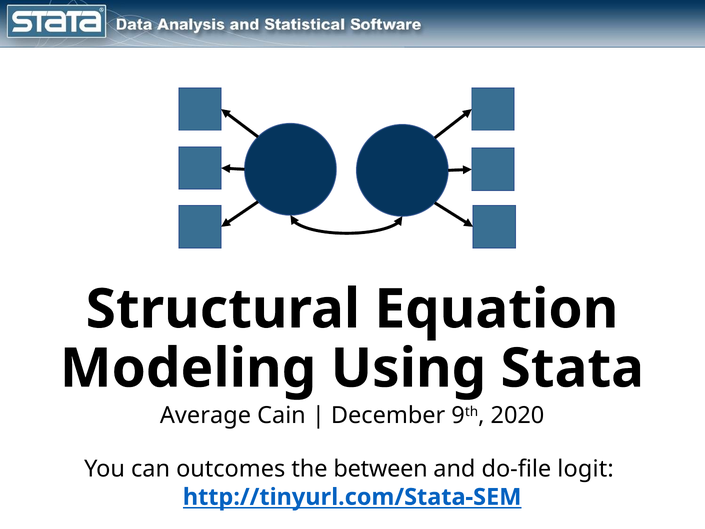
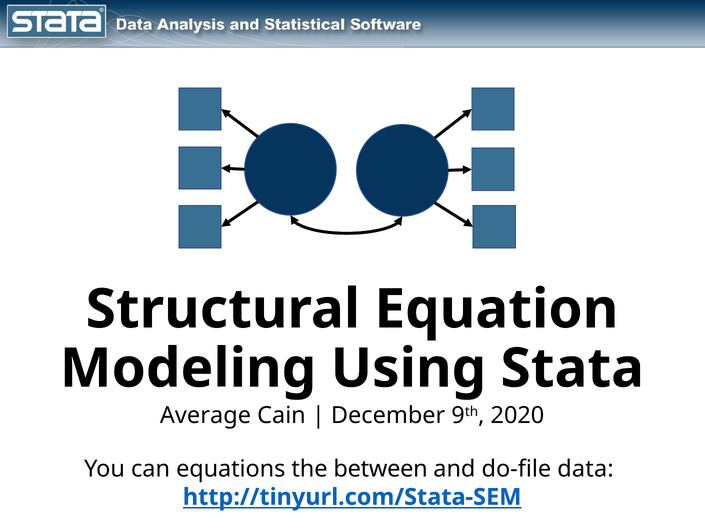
outcomes: outcomes -> equations (231, 469)
logit: logit -> data (586, 469)
